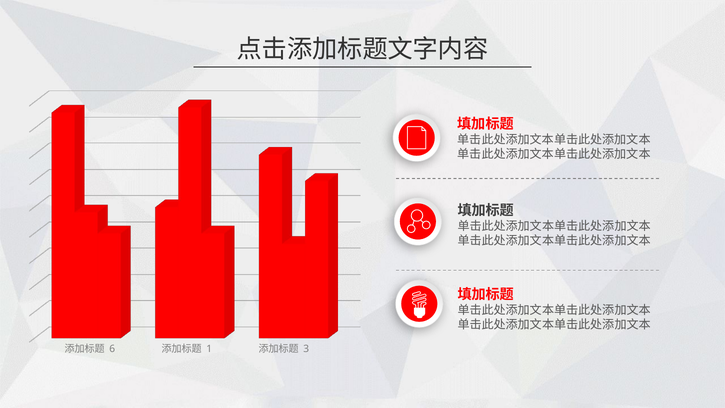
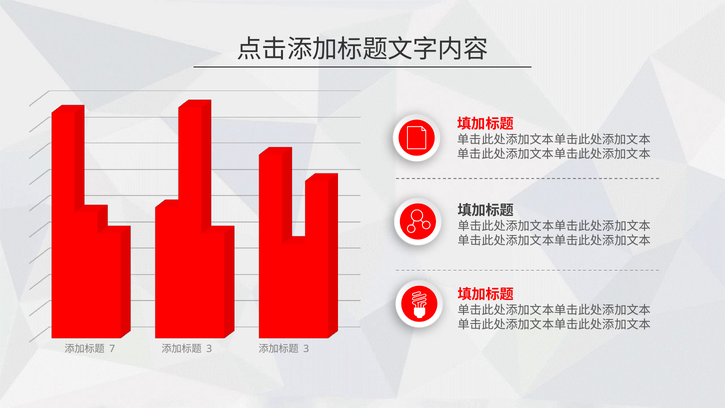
6: 6 -> 7 (112, 349)
1: 1 -> 3 (209, 349)
